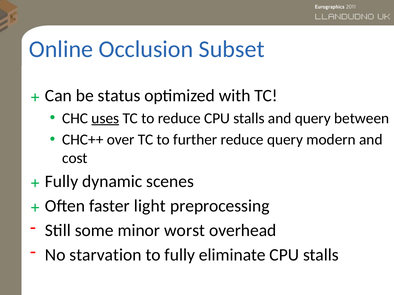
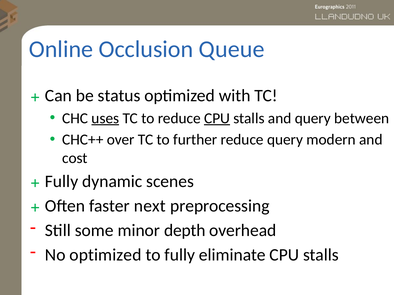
Subset: Subset -> Queue (232, 49)
CPU underline: none -> present (217, 118)
light: light -> next (150, 206)
worst: worst -> depth (185, 231)
No starvation: starvation -> optimized (105, 255)
